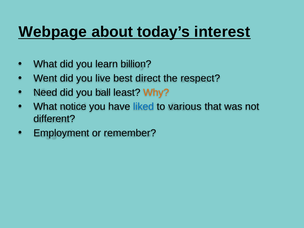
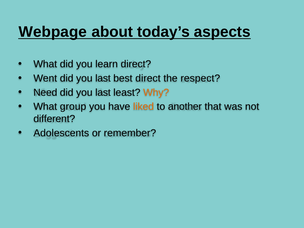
interest: interest -> aspects (222, 32)
learn billion: billion -> direct (136, 64)
live: live -> last (103, 78)
ball: ball -> last (103, 92)
notice: notice -> group (73, 107)
liked colour: blue -> orange (143, 107)
various: various -> another (185, 107)
Employment: Employment -> Adolescents (61, 133)
